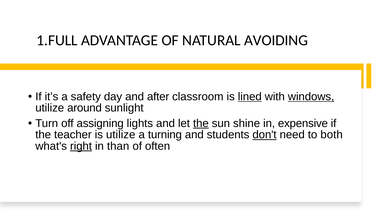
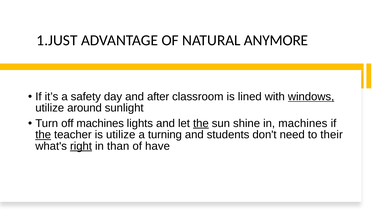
1.FULL: 1.FULL -> 1.JUST (57, 40)
AVOIDING: AVOIDING -> ANYMORE (276, 40)
lined underline: present -> none (250, 96)
off assigning: assigning -> machines (100, 123)
in expensive: expensive -> machines (303, 123)
the underline: none -> present (43, 134)
don't underline: present -> none (265, 134)
both: both -> their (332, 134)
often: often -> have (158, 146)
